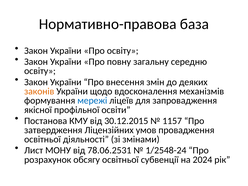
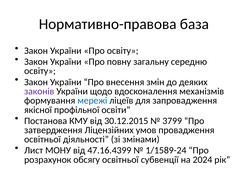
законів colour: orange -> purple (39, 91)
1157: 1157 -> 3799 (172, 121)
78.06.2531: 78.06.2531 -> 47.16.4399 (109, 150)
1/2548-24: 1/2548-24 -> 1/1589-24 (166, 150)
